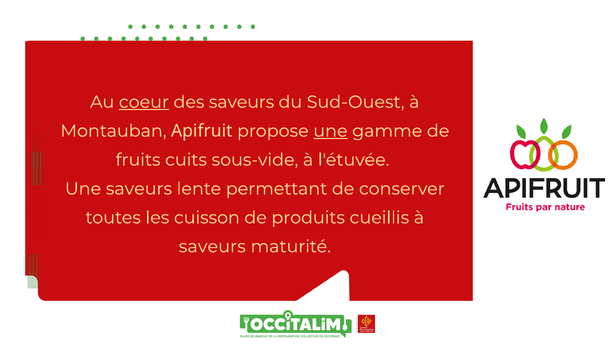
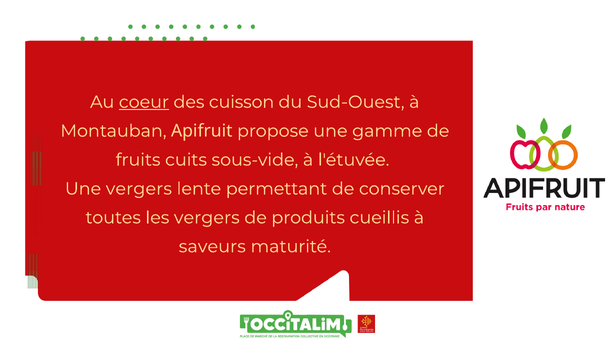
des saveurs: saveurs -> cuisson (242, 102)
une underline: present -> none (330, 131)
Une saveurs: saveurs -> vergers (139, 189)
les cuisson: cuisson -> vergers (207, 218)
